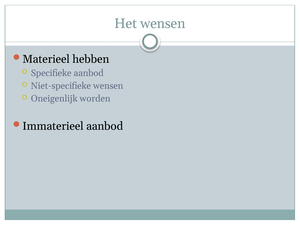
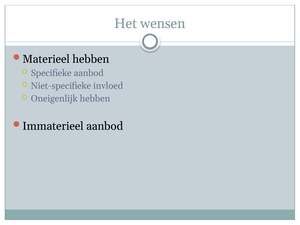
Niet-specifieke wensen: wensen -> invloed (108, 86)
Oneigenlijk worden: worden -> hebben (95, 99)
